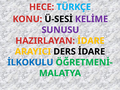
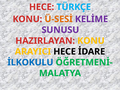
Ü-SESİ colour: black -> orange (59, 19)
HAZIRLAYAN İDARE: İDARE -> KONU (91, 41)
ARAYICI DERS: DERS -> HECE (65, 52)
